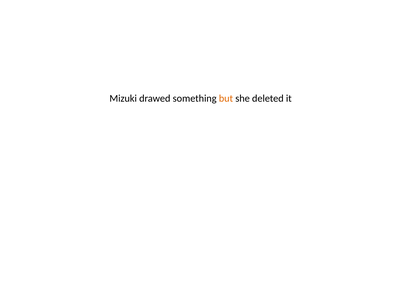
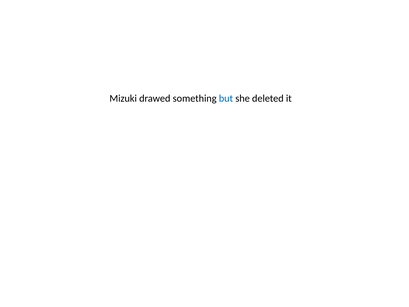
but colour: orange -> blue (226, 98)
